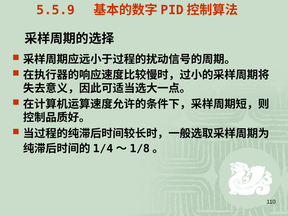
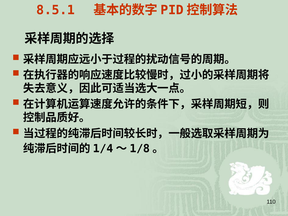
5.5.9: 5.5.9 -> 8.5.1 (56, 10)
